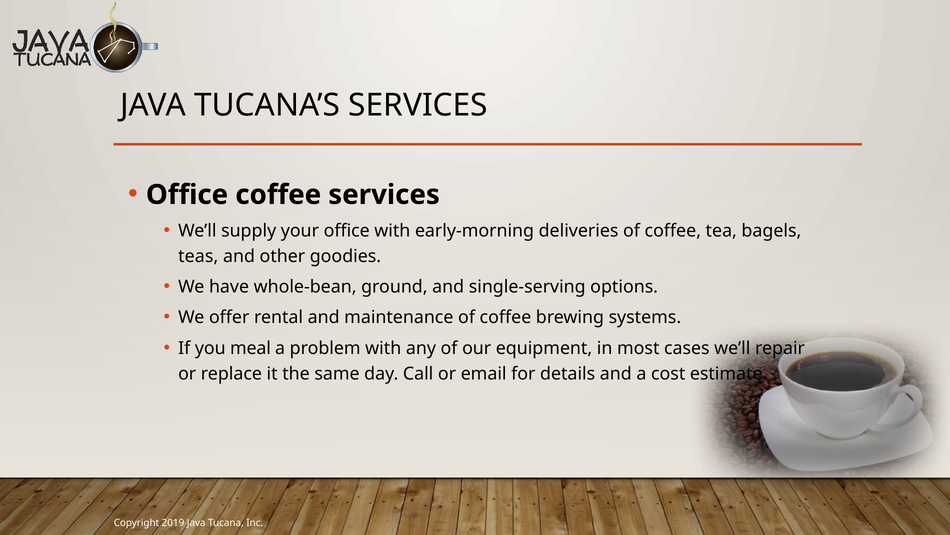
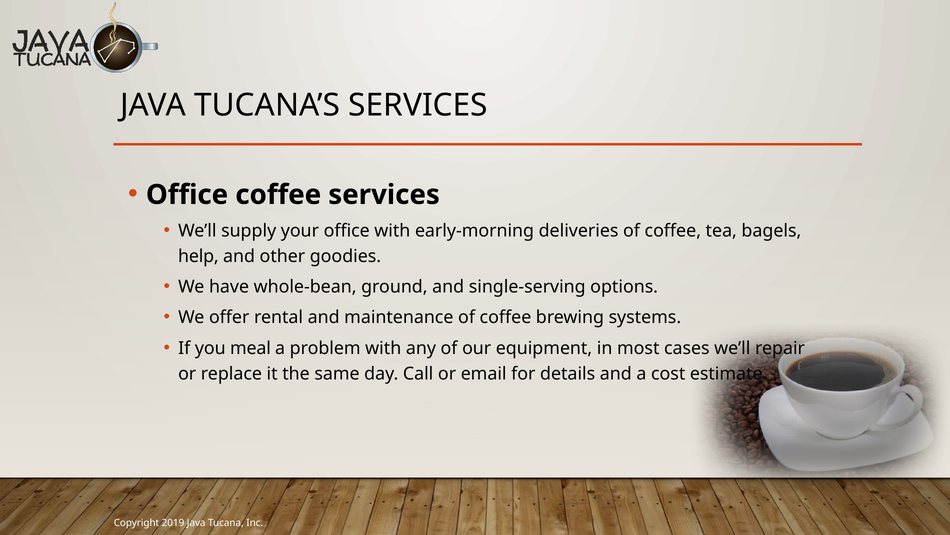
teas: teas -> help (198, 256)
